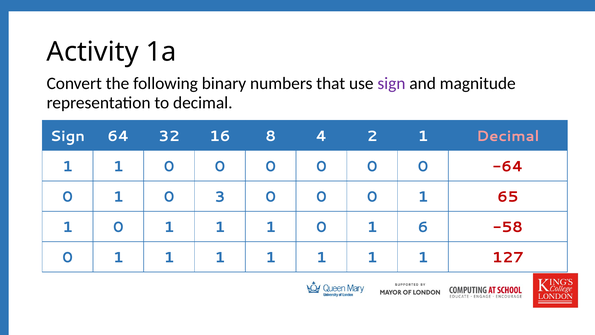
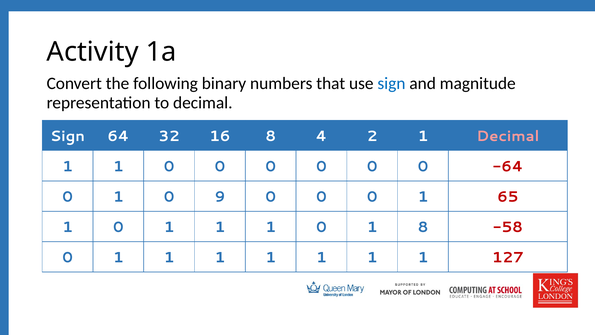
sign colour: purple -> blue (391, 83)
3: 3 -> 9 (220, 197)
1 6: 6 -> 8 (423, 227)
